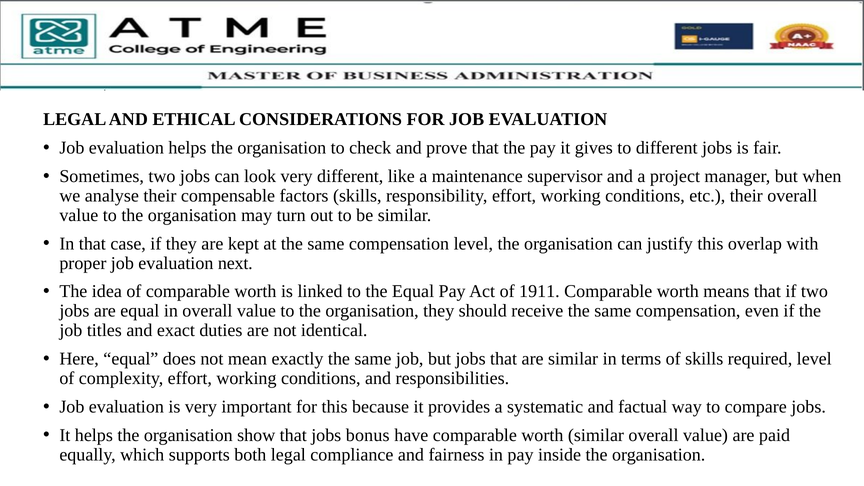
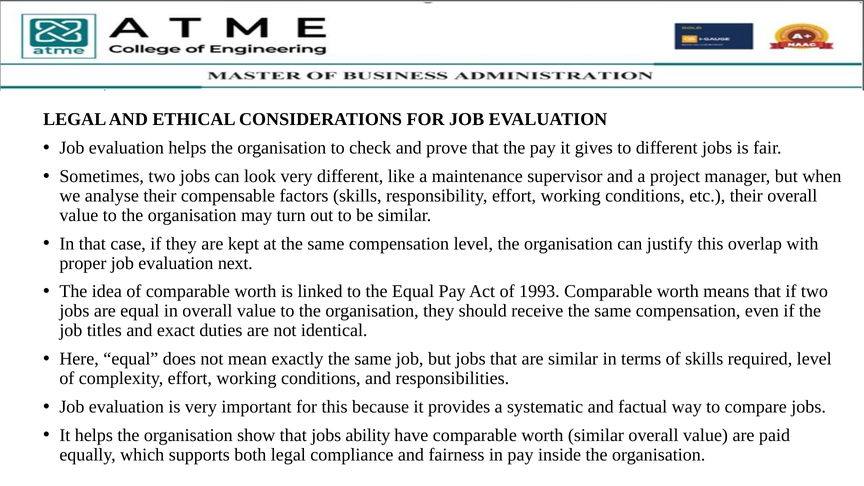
1911: 1911 -> 1993 (539, 292)
bonus: bonus -> ability (368, 435)
